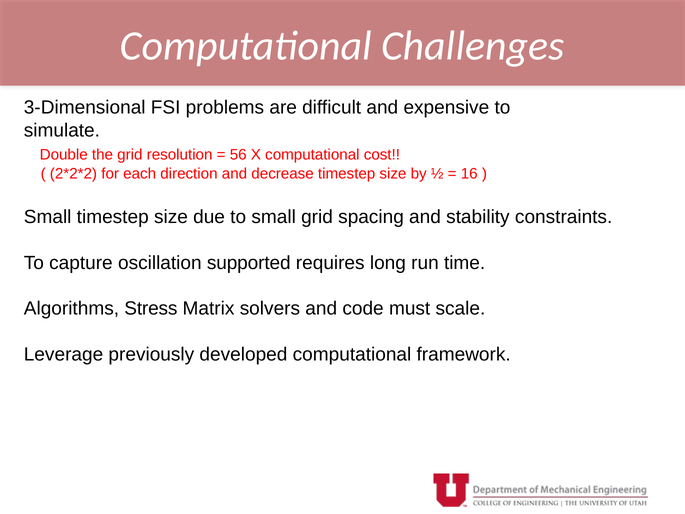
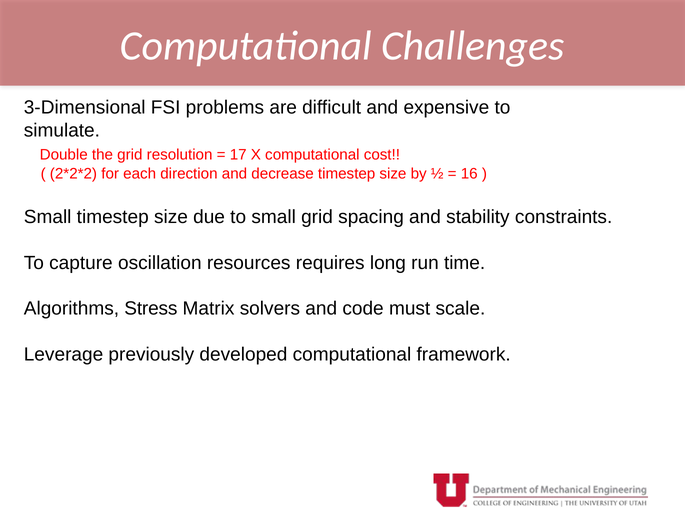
56: 56 -> 17 (238, 154)
supported: supported -> resources (249, 263)
